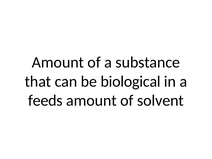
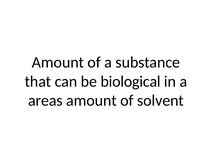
feeds: feeds -> areas (45, 101)
